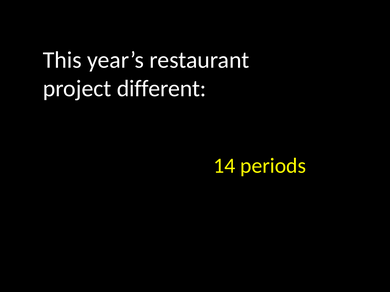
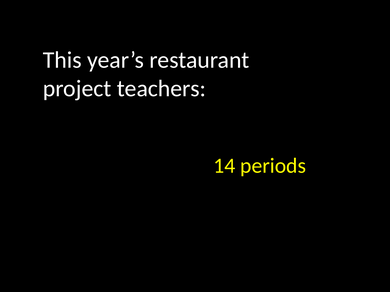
different: different -> teachers (161, 89)
